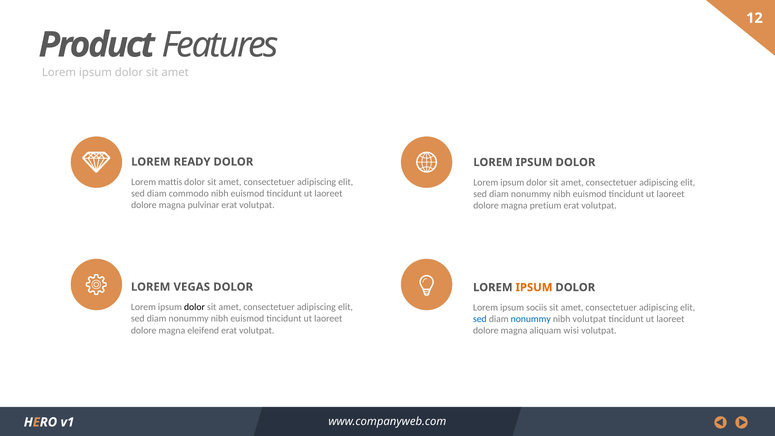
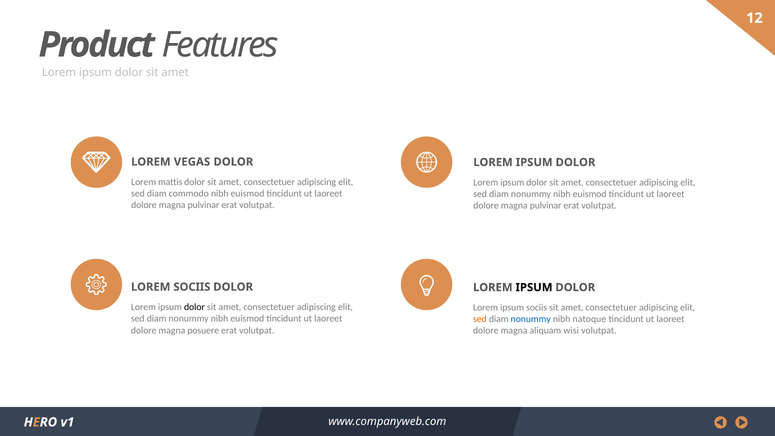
READY: READY -> VEGAS (192, 162)
pretium: pretium -> pulvinar (546, 206)
LOREM VEGAS: VEGAS -> SOCIIS (192, 287)
IPSUM colour: orange -> black (534, 287)
sed colour: blue -> orange (480, 319)
nibh volutpat: volutpat -> natoque (589, 319)
eleifend: eleifend -> posuere (203, 330)
